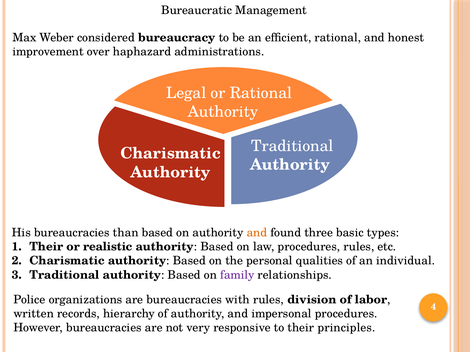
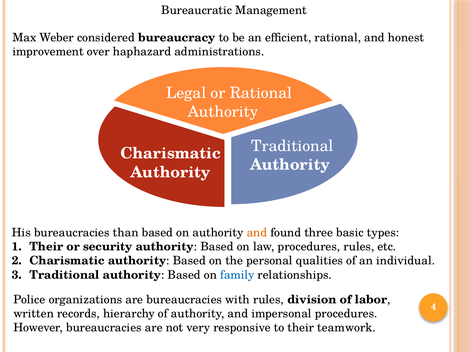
realistic: realistic -> security (108, 247)
family colour: purple -> blue (237, 275)
principles: principles -> teamwork (347, 328)
